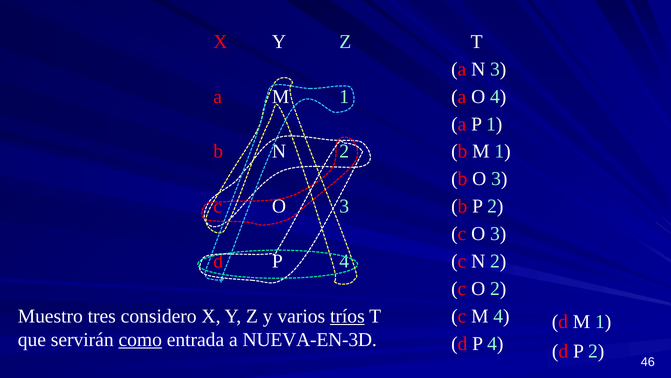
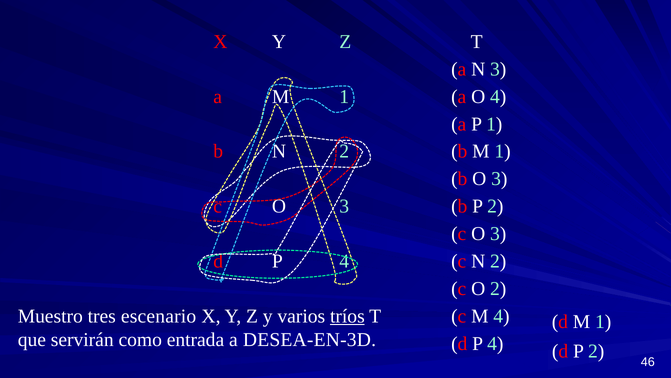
considero: considero -> escenario (159, 316)
como underline: present -> none (140, 339)
NUEVA-EN-3D: NUEVA-EN-3D -> DESEA-EN-3D (309, 339)
